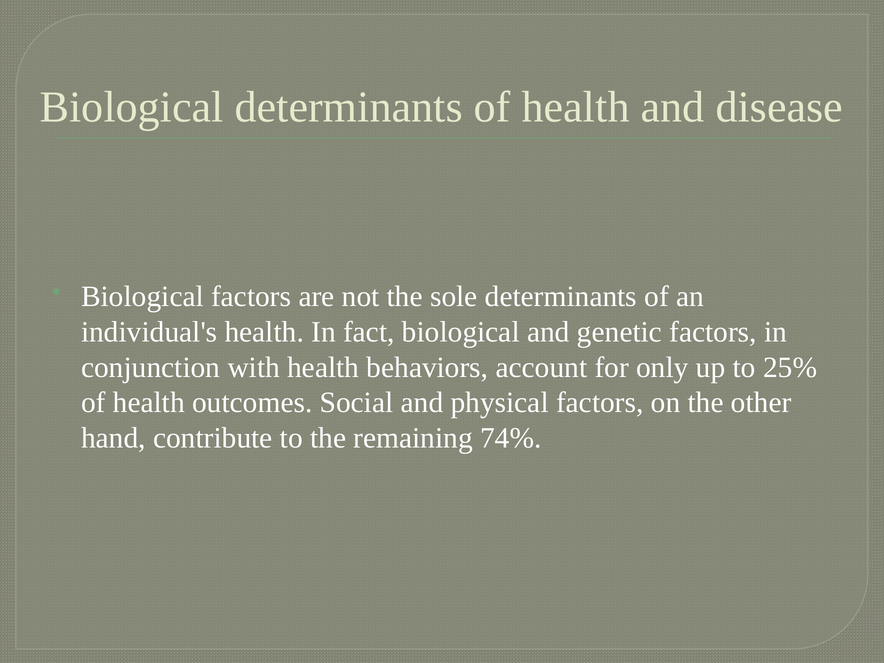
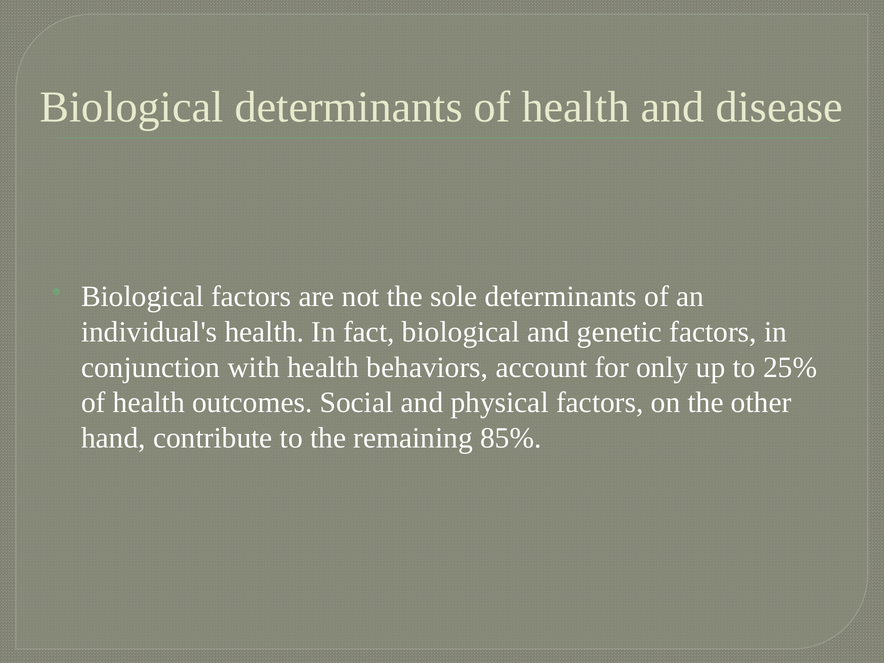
74%: 74% -> 85% (511, 438)
